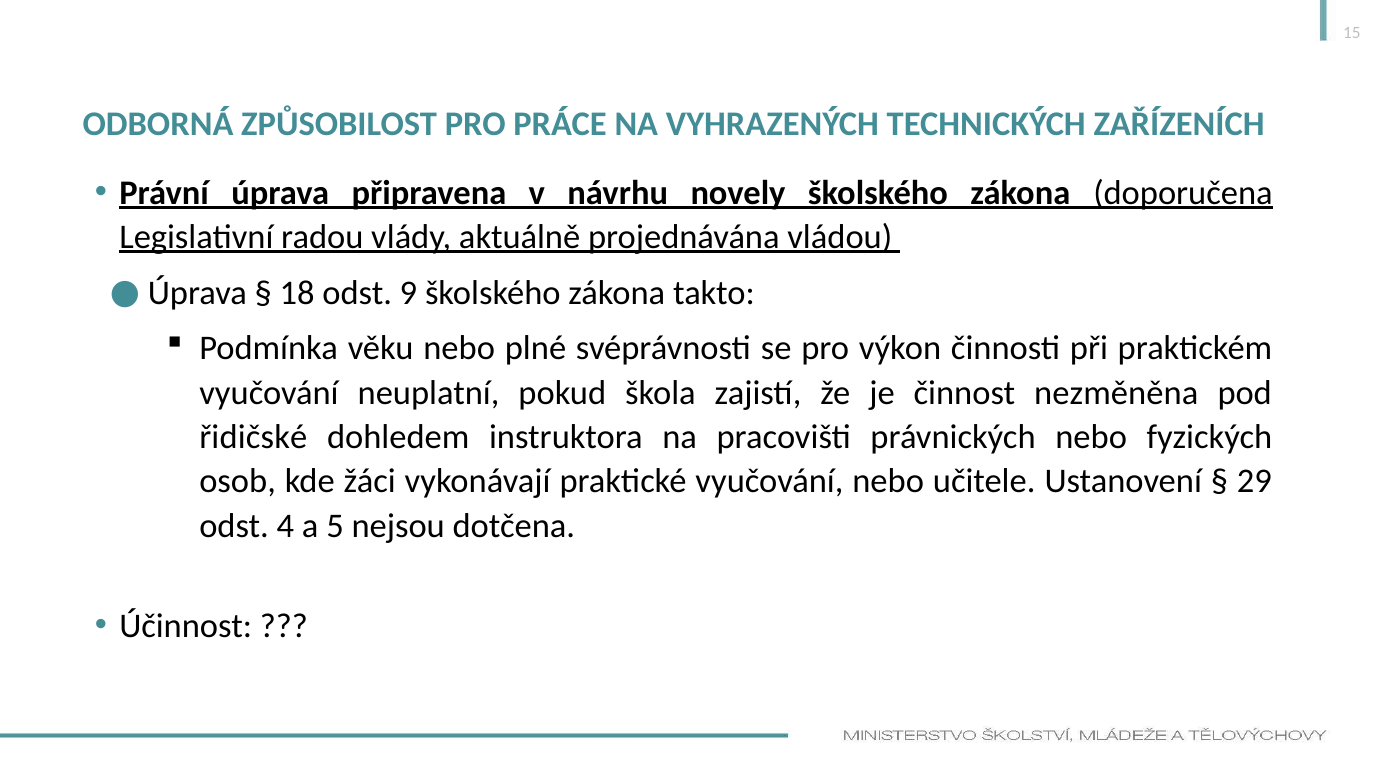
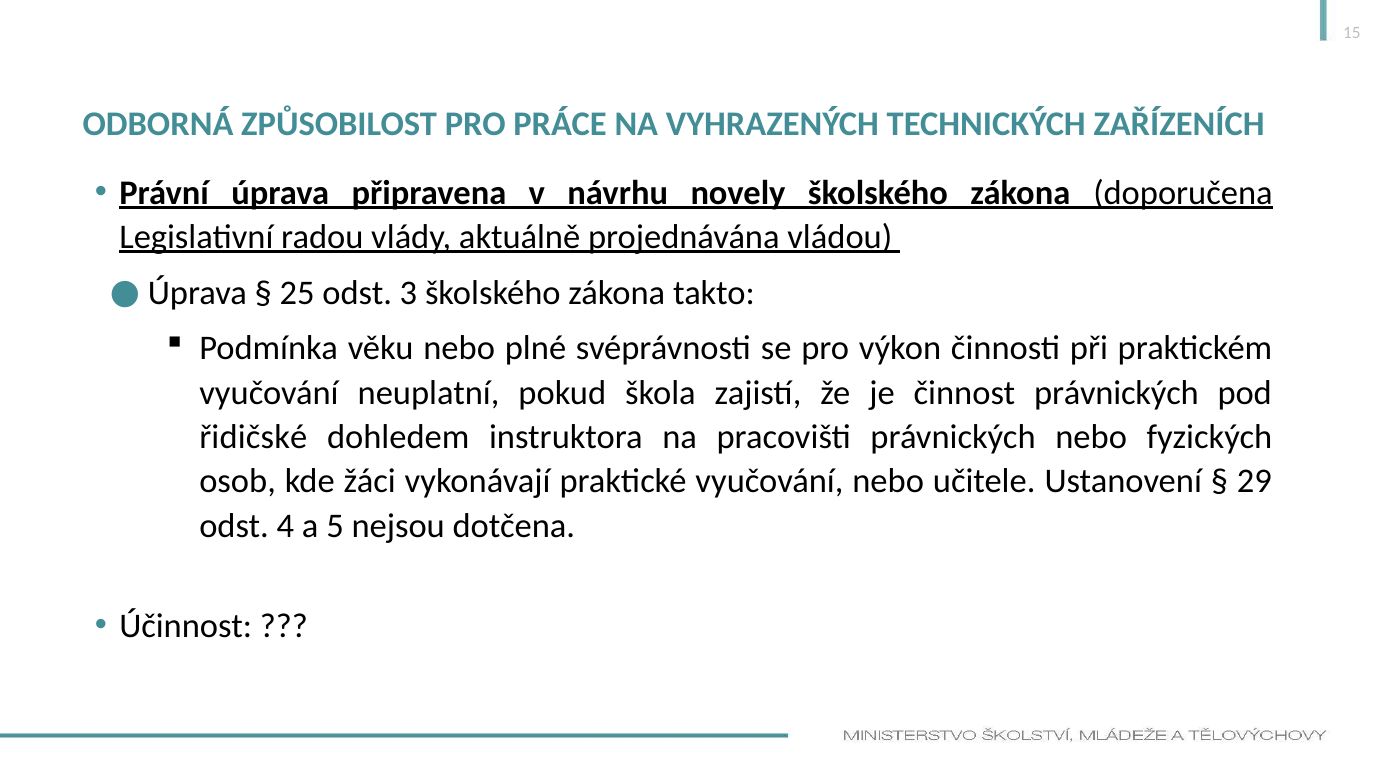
18: 18 -> 25 (297, 293)
9: 9 -> 3 (408, 293)
činnost nezměněna: nezměněna -> právnických (1116, 393)
